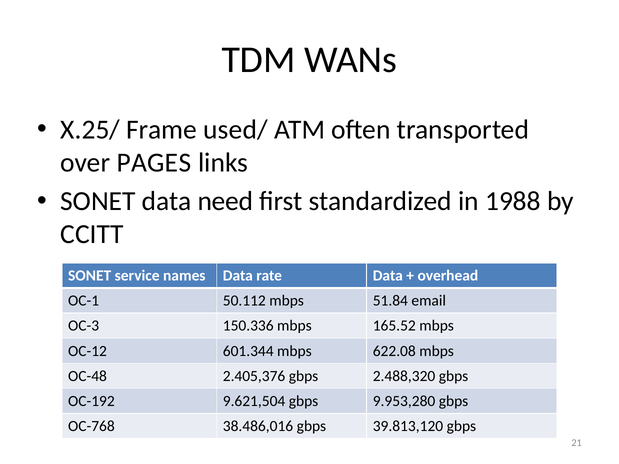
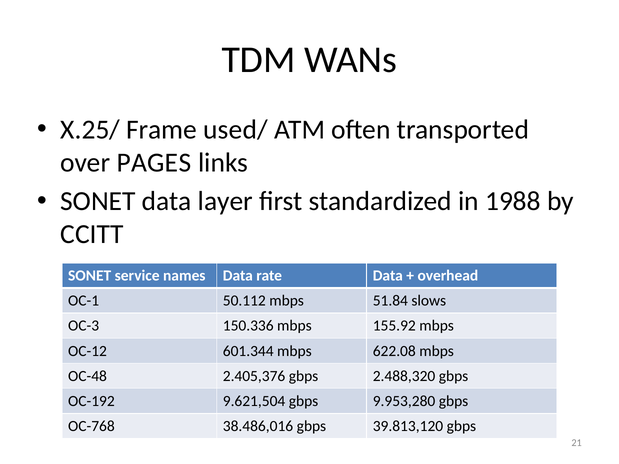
need: need -> layer (225, 201)
email: email -> slows (429, 301)
165.52: 165.52 -> 155.92 (394, 326)
